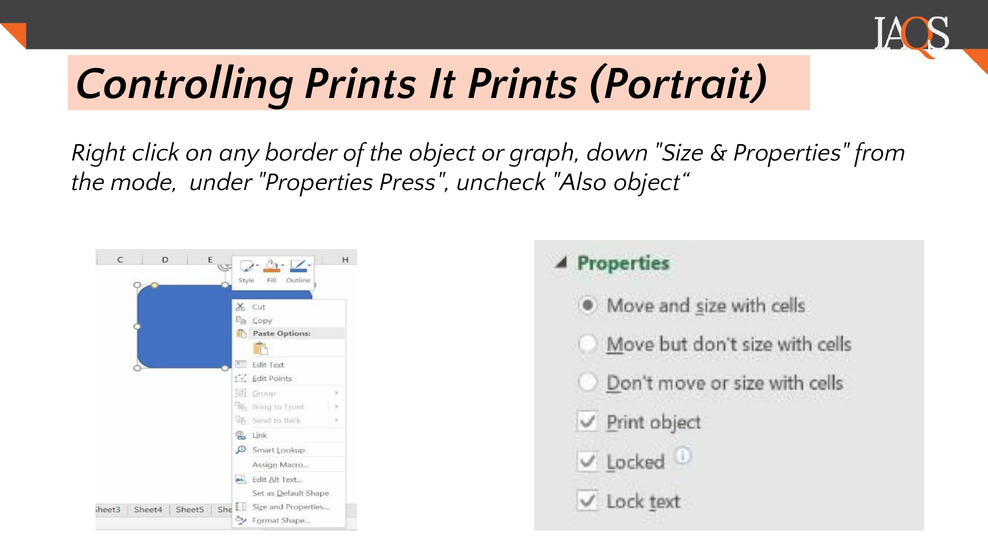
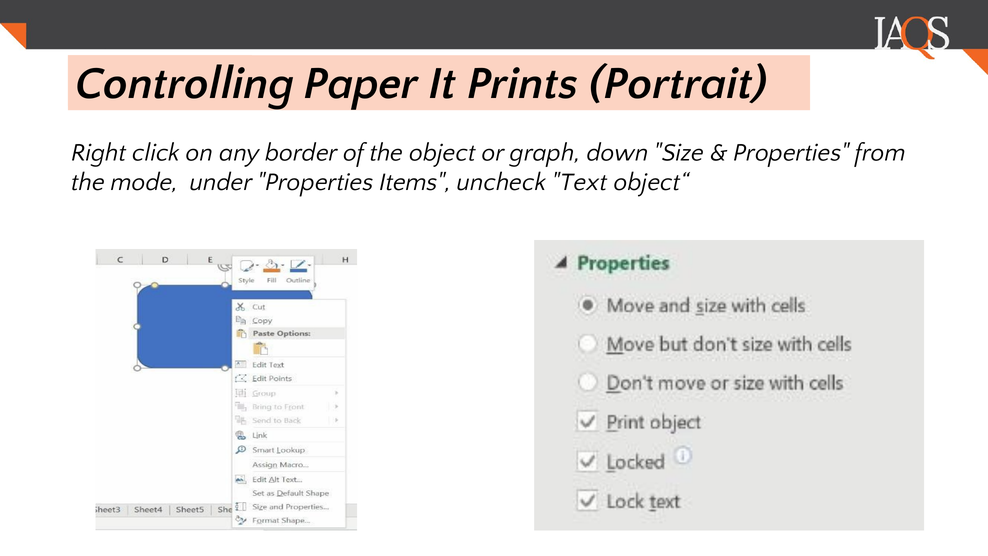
Controlling Prints: Prints -> Paper (361, 83)
Press: Press -> Items (415, 182)
Also: Also -> Text (580, 182)
